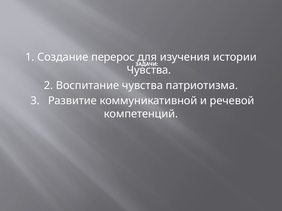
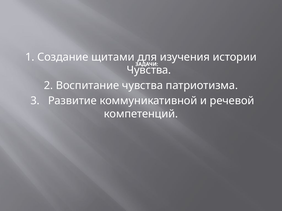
перерос: перерос -> щитами (113, 57)
